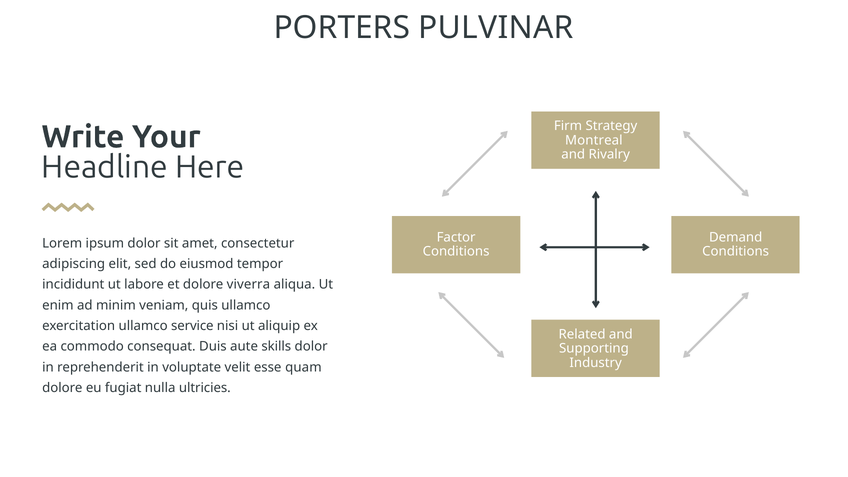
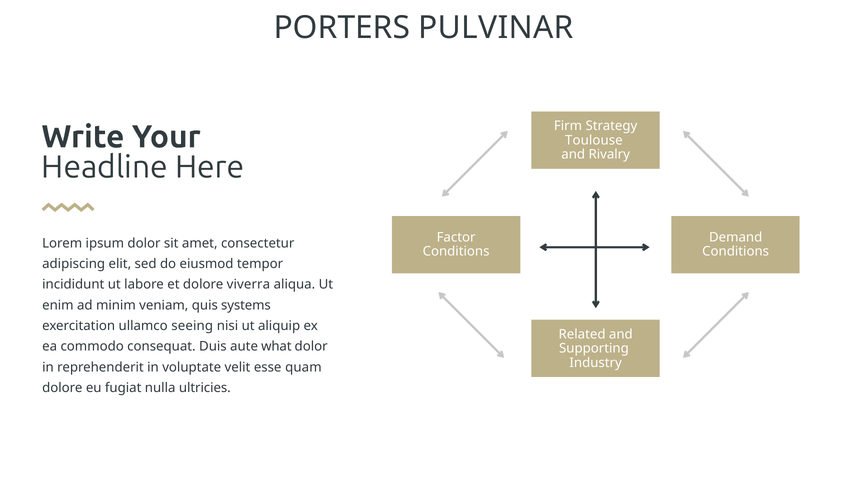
Montreal: Montreal -> Toulouse (594, 140)
quis ullamco: ullamco -> systems (246, 305)
service: service -> seeing (192, 326)
skills: skills -> what (276, 347)
